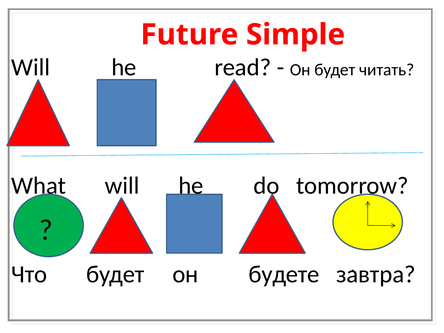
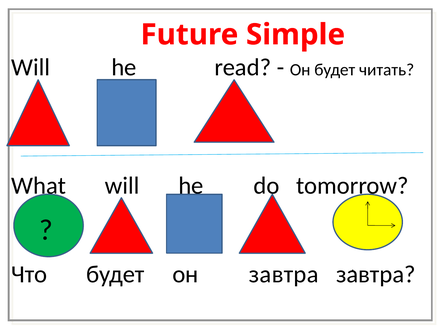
он будете: будете -> завтра (284, 274)
